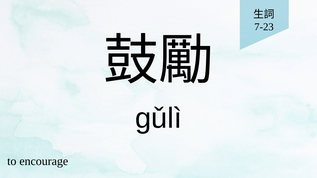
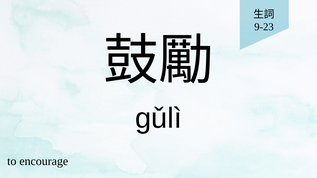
7-23: 7-23 -> 9-23 (264, 27)
